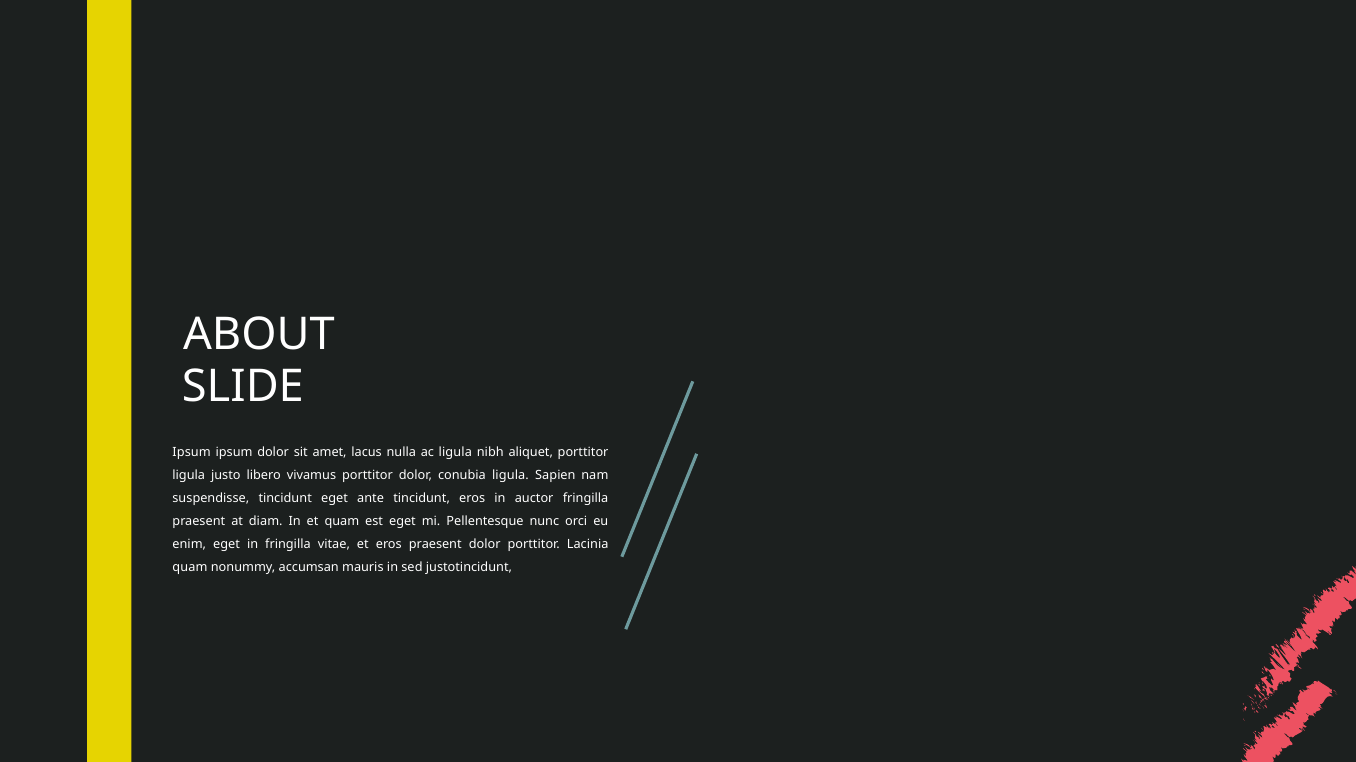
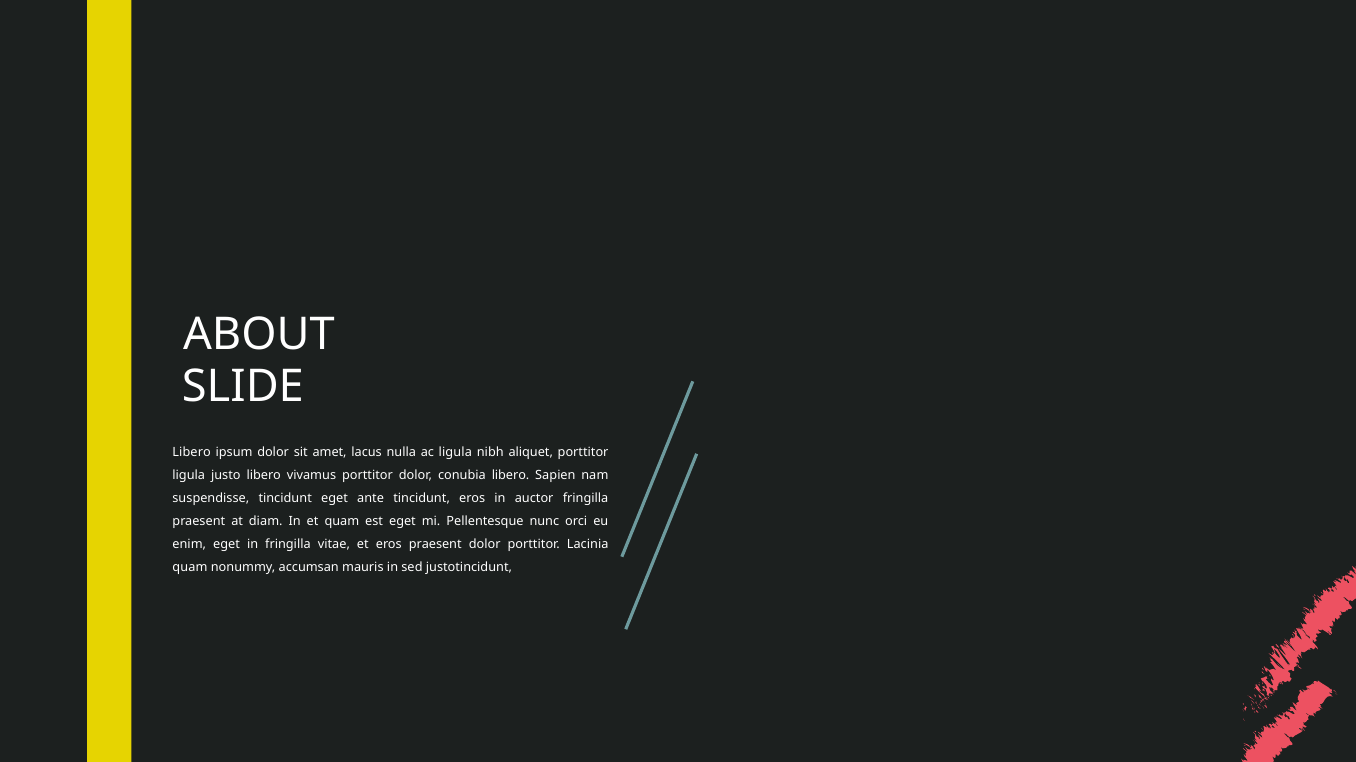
Ipsum: Ipsum -> Libero (192, 453)
conubia ligula: ligula -> libero (511, 476)
